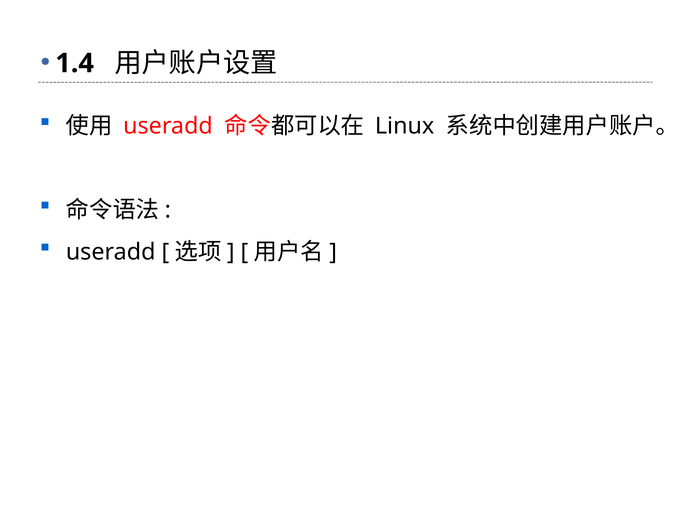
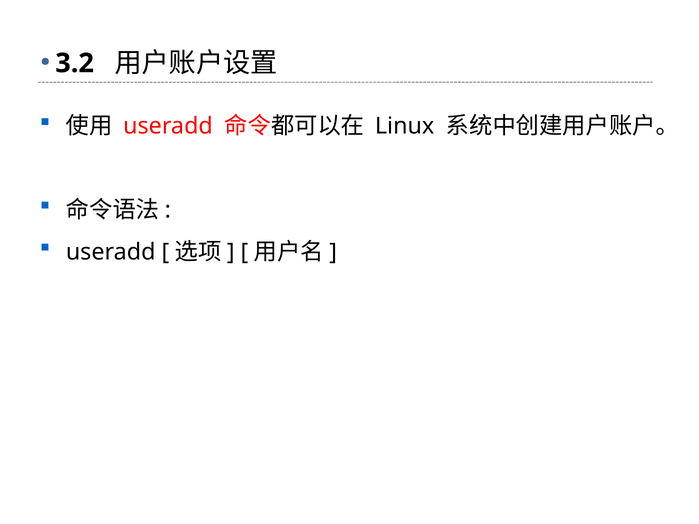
1.4: 1.4 -> 3.2 (75, 63)
